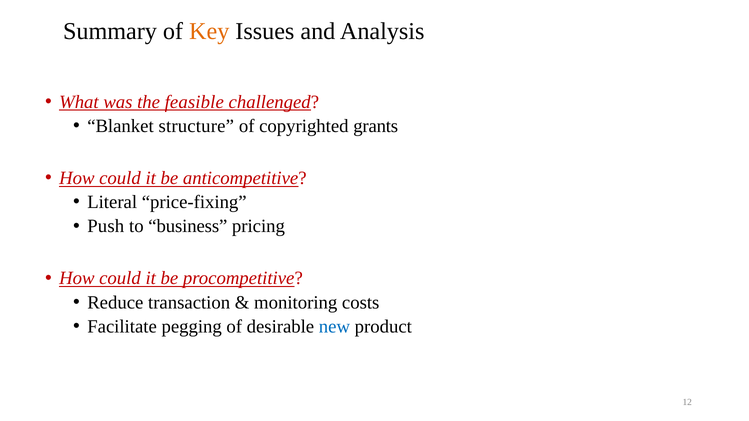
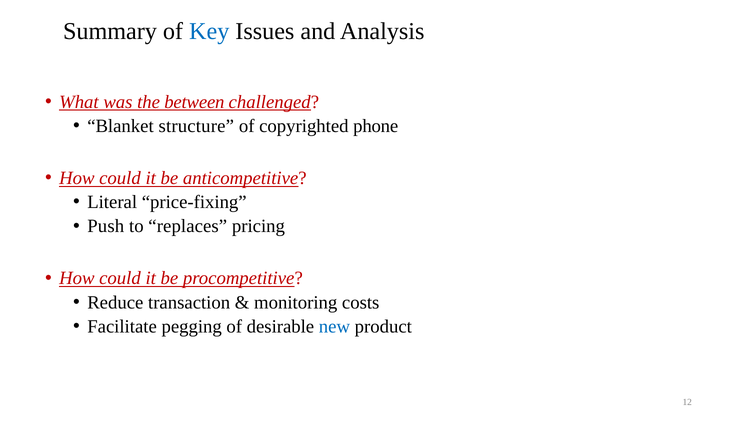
Key colour: orange -> blue (209, 32)
feasible: feasible -> between (194, 102)
grants: grants -> phone (376, 126)
business: business -> replaces (188, 226)
